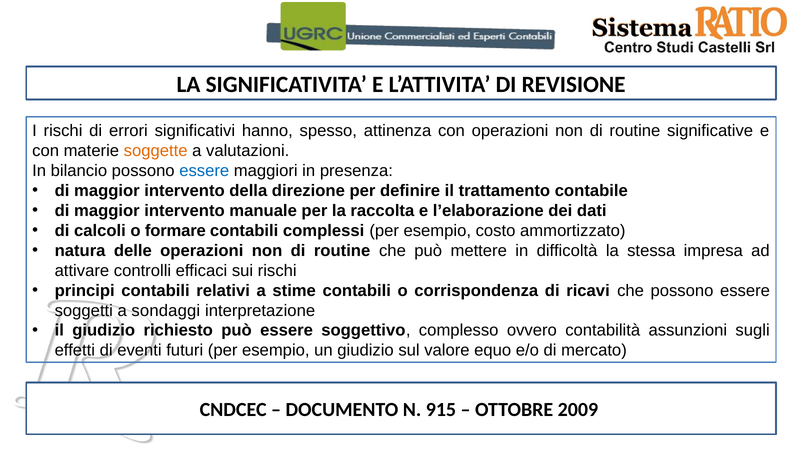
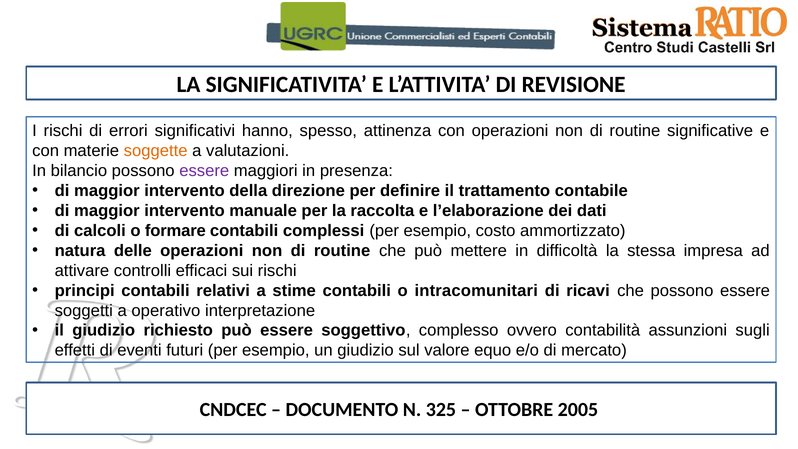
essere colour: blue -> purple (204, 171)
corrispondenza: corrispondenza -> intracomunitari (476, 290)
sondaggi: sondaggi -> operativo (166, 310)
915: 915 -> 325 (441, 410)
2009: 2009 -> 2005 (578, 410)
